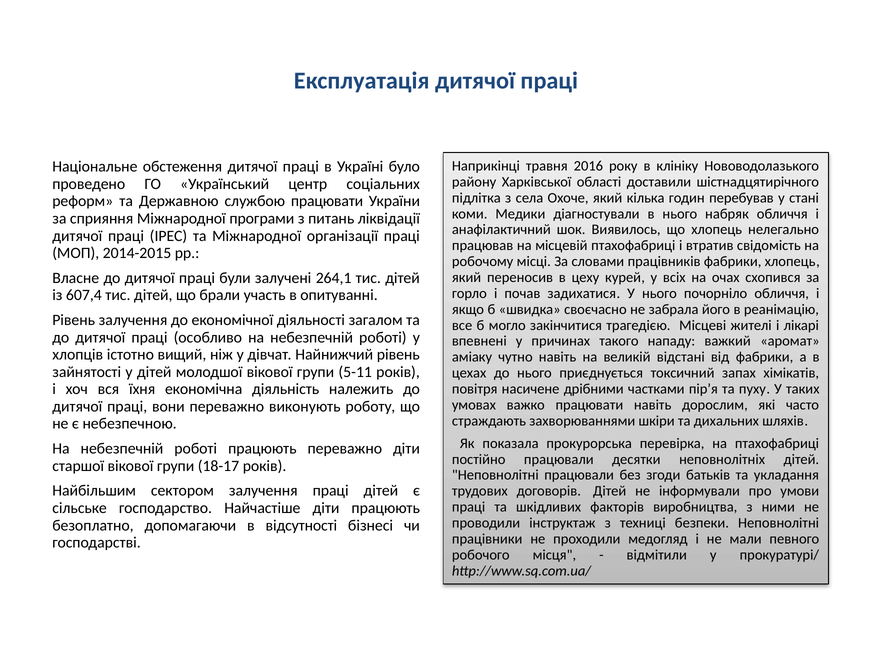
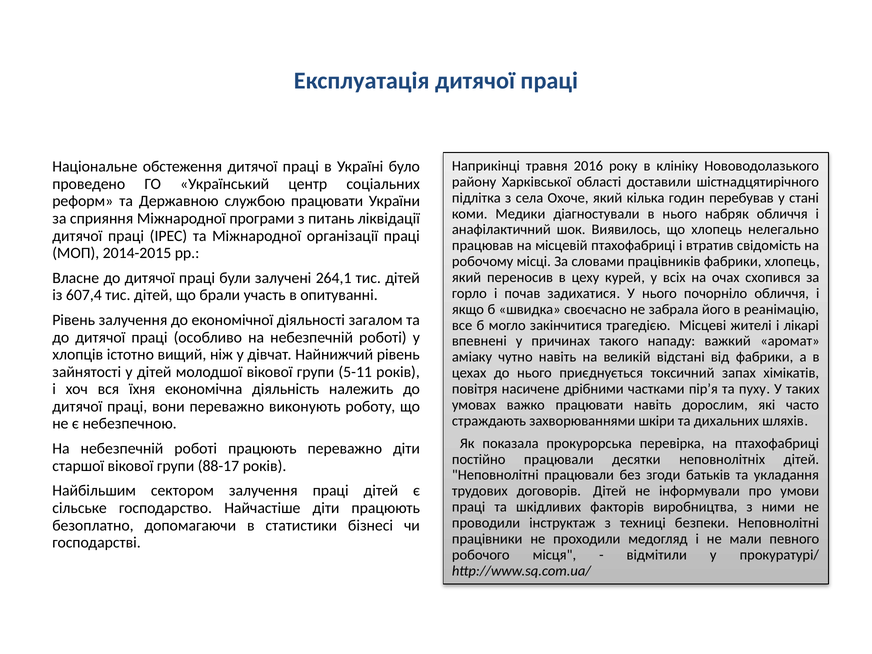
18-17: 18-17 -> 88-17 (218, 466)
відсутності: відсутності -> статистики (301, 525)
